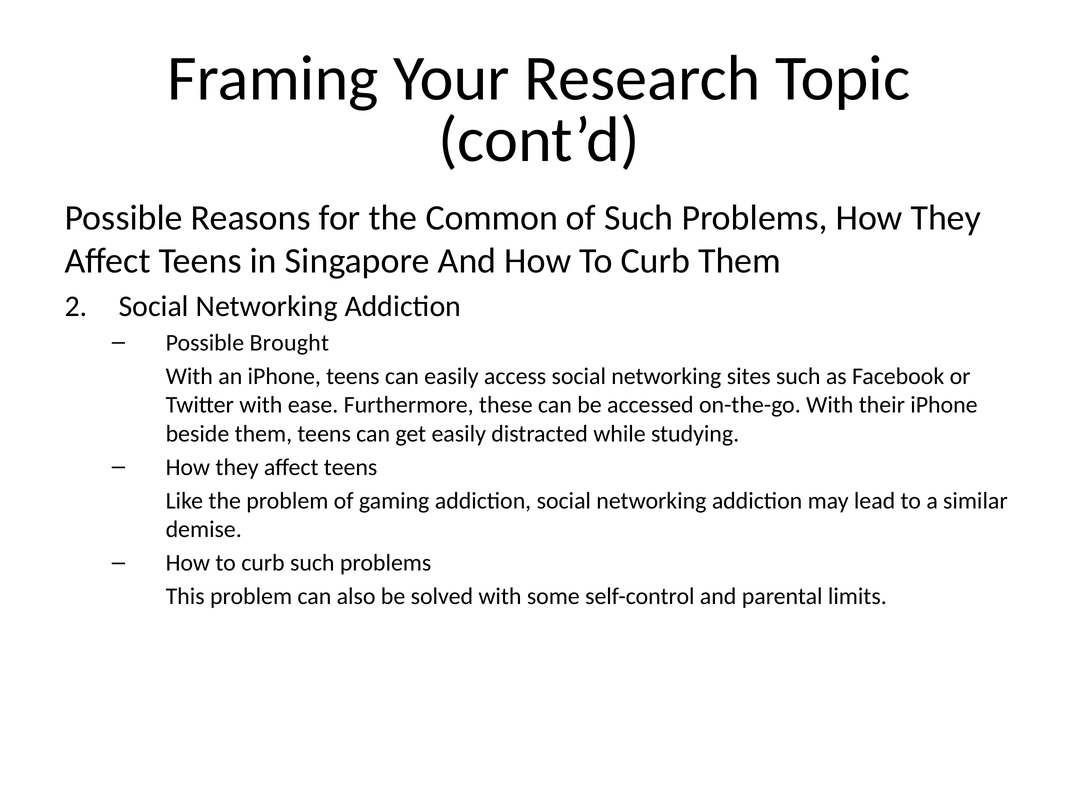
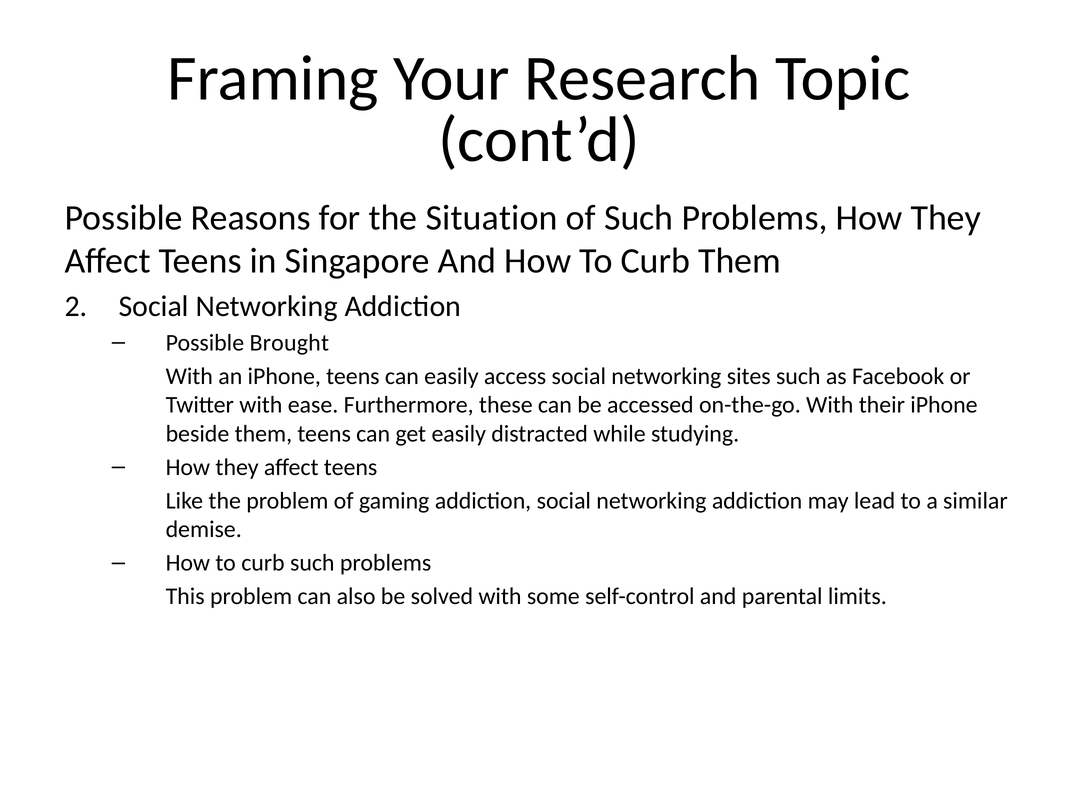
Common: Common -> Situation (492, 218)
